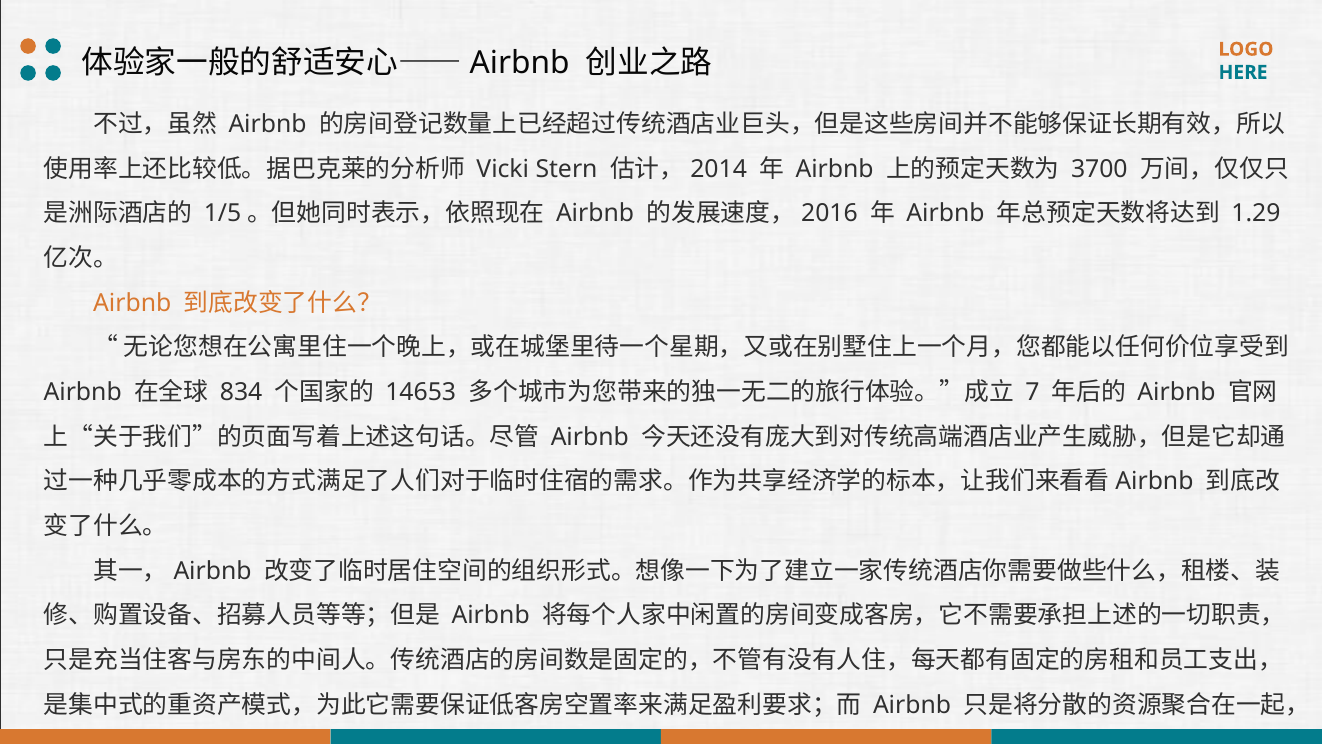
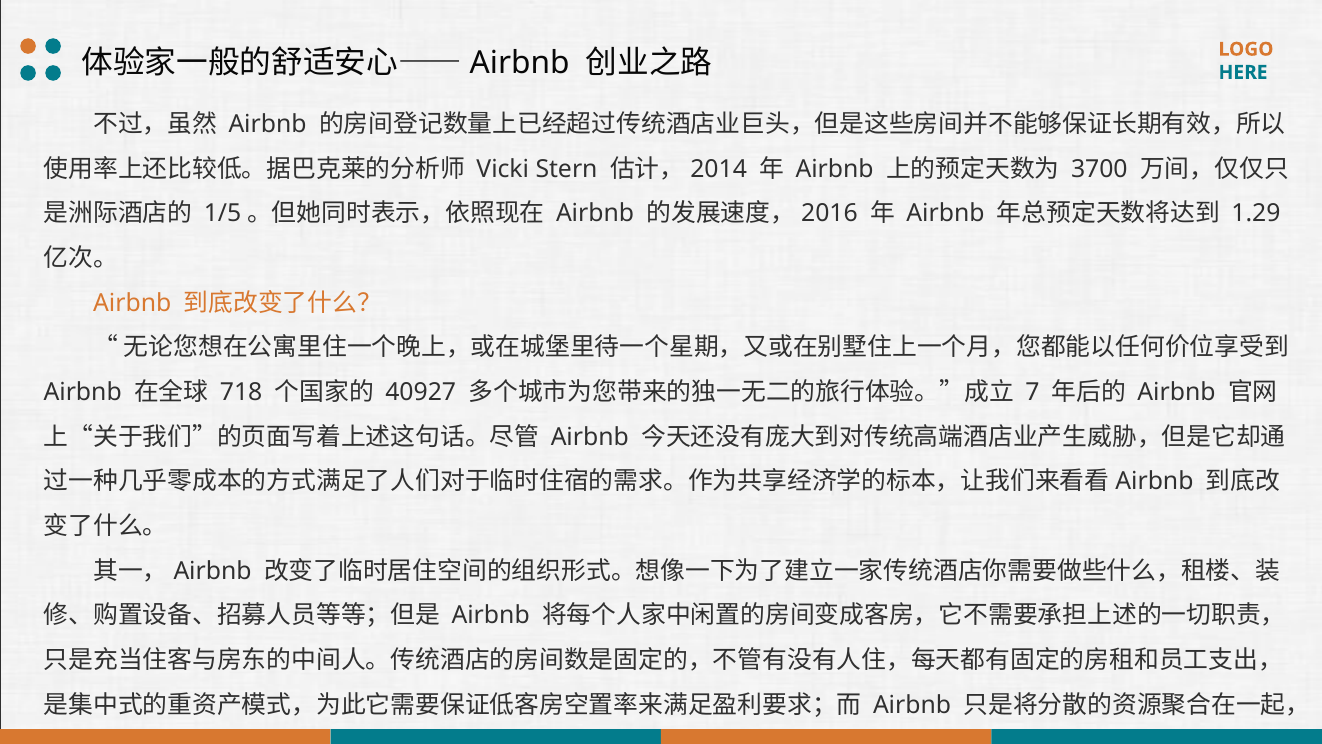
834: 834 -> 718 (241, 392)
14653: 14653 -> 40927 (421, 392)
